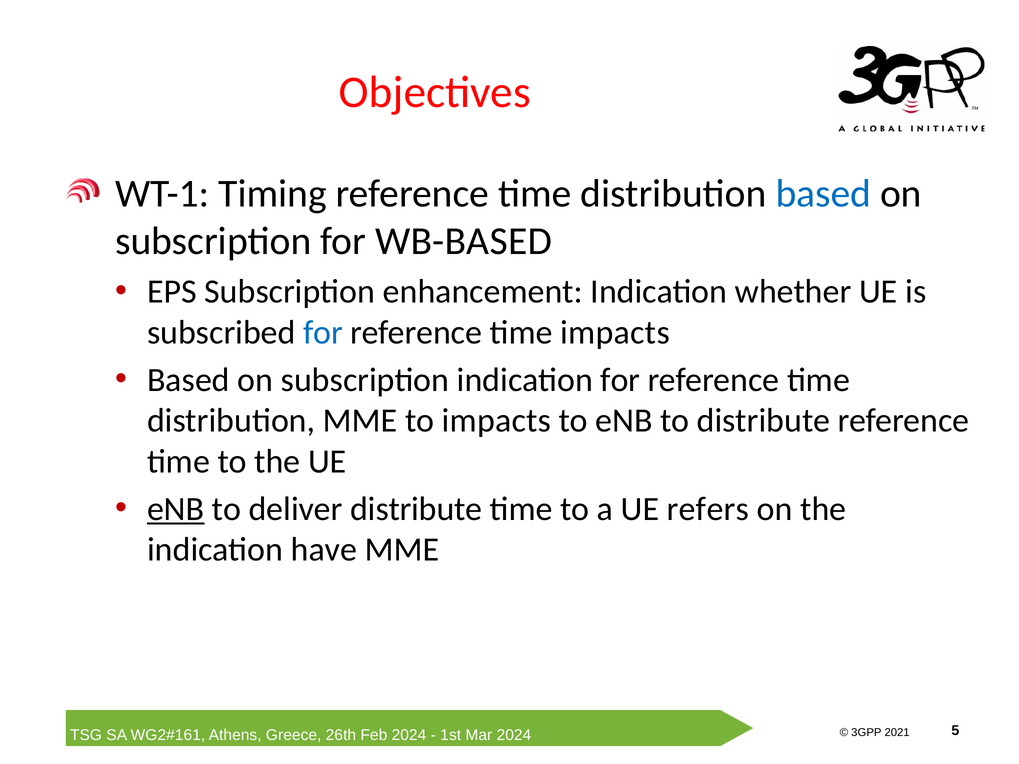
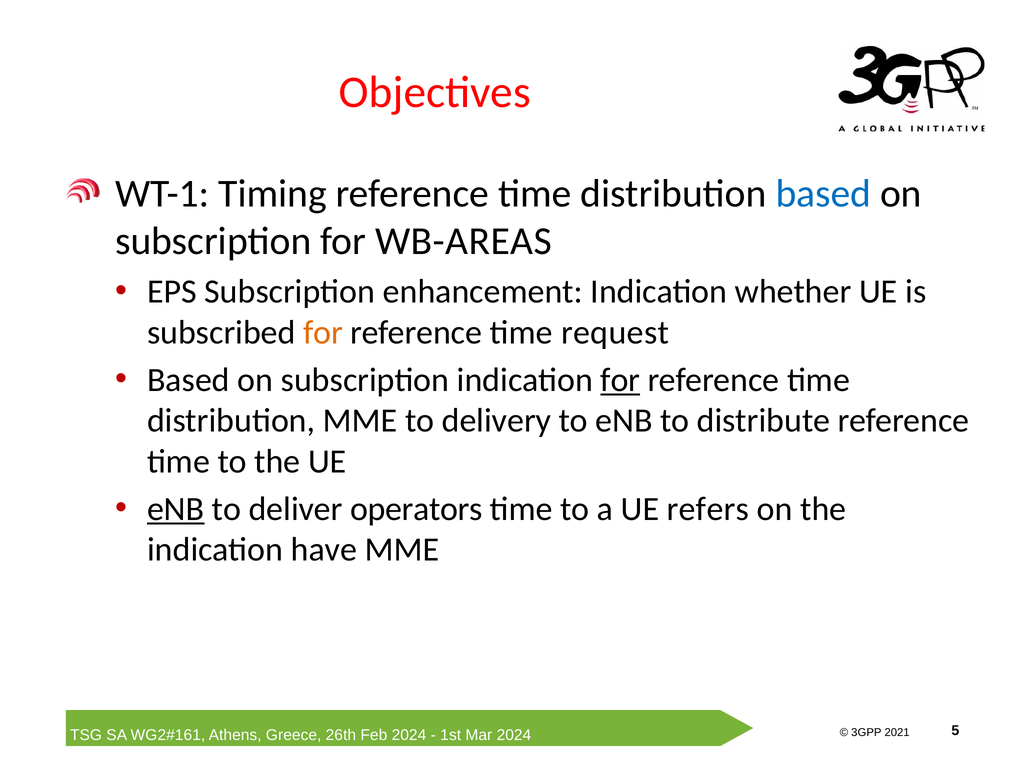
WB-BASED: WB-BASED -> WB-AREAS (464, 241)
for colour: blue -> orange (323, 333)
time impacts: impacts -> request (615, 333)
for underline: none -> present (620, 380)
to impacts: impacts -> delivery (497, 421)
deliver distribute: distribute -> operators (416, 509)
